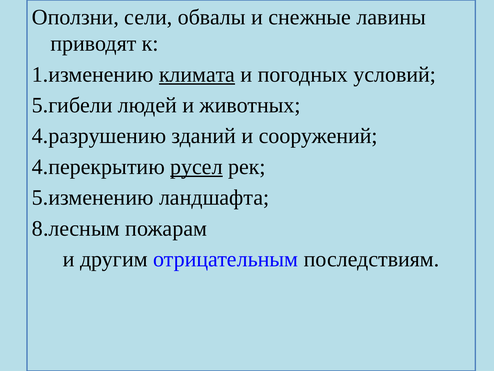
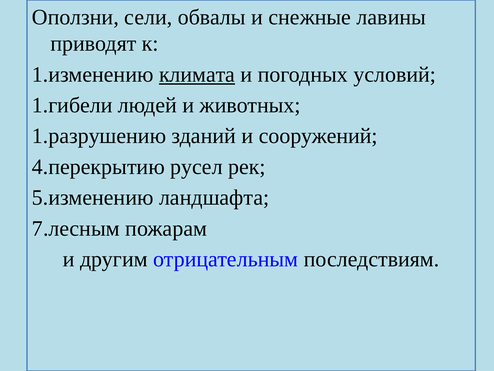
5.гибели: 5.гибели -> 1.гибели (72, 105)
4.разрушению: 4.разрушению -> 1.разрушению (99, 136)
русел underline: present -> none (196, 167)
8.лесным: 8.лесным -> 7.лесным (76, 228)
